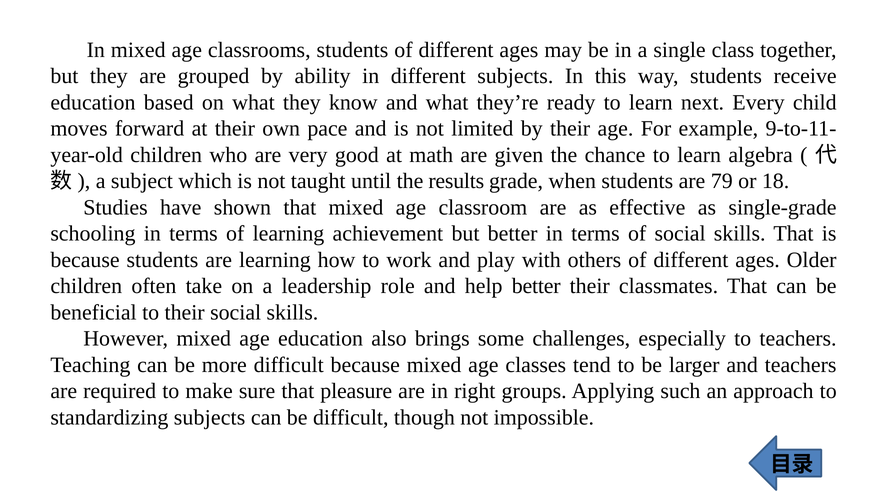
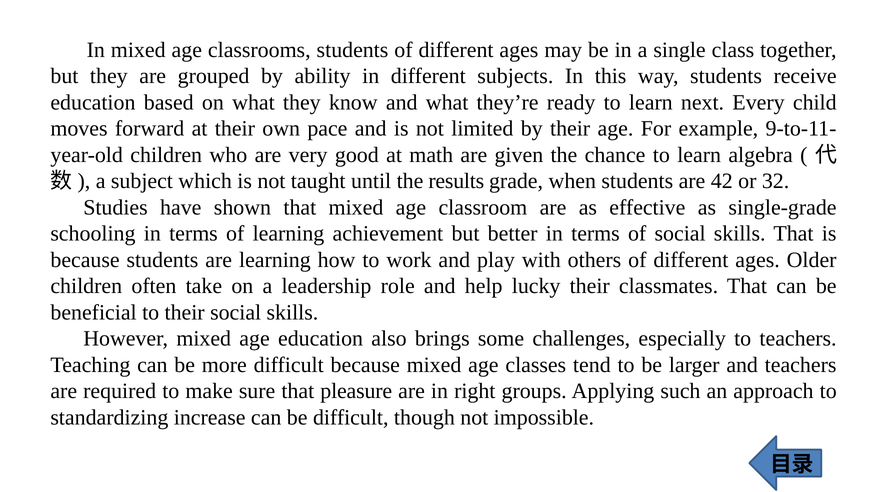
79: 79 -> 42 (722, 181)
18: 18 -> 32 (776, 181)
help better: better -> lucky (536, 287)
standardizing subjects: subjects -> increase (210, 418)
